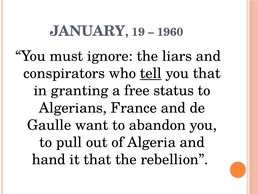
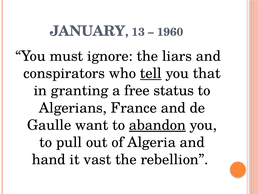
19: 19 -> 13 (138, 32)
abandon underline: none -> present (157, 125)
it that: that -> vast (97, 159)
